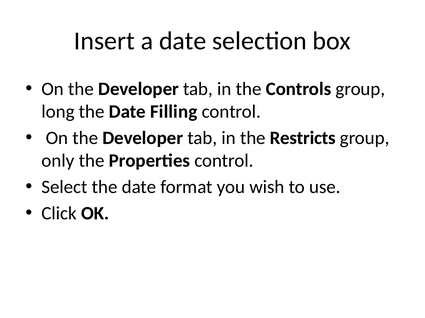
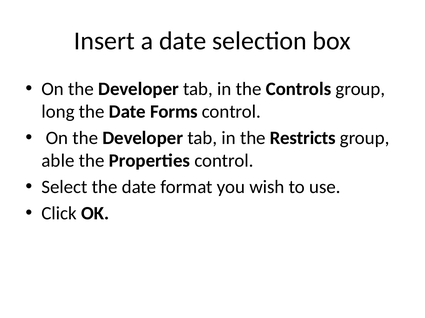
Filling: Filling -> Forms (174, 112)
only: only -> able (58, 161)
